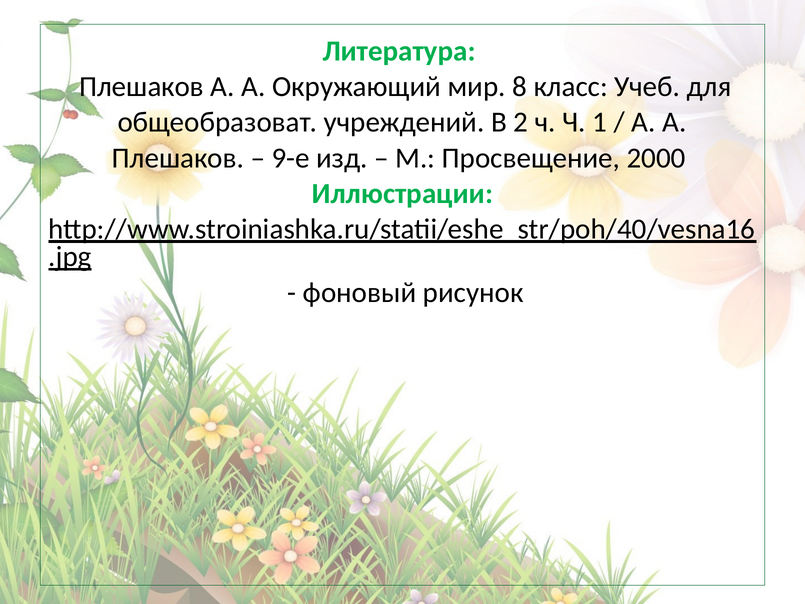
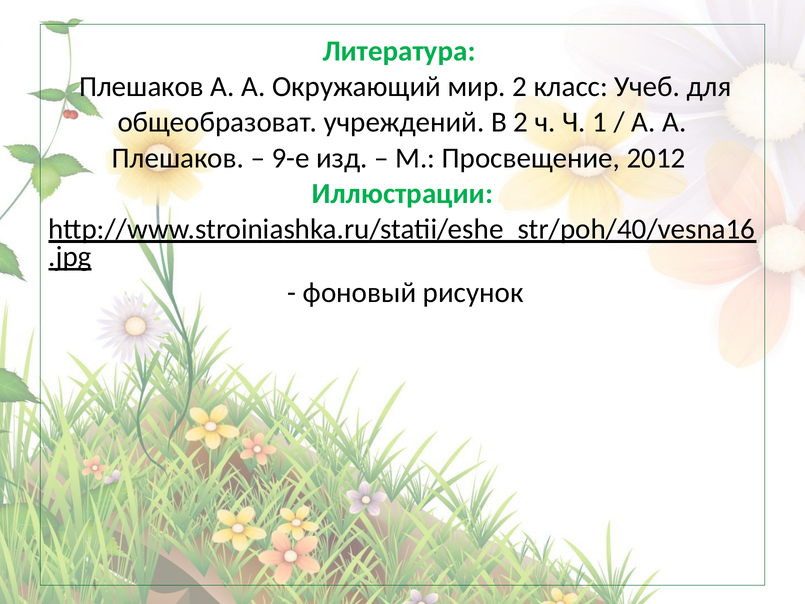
мир 8: 8 -> 2 (519, 87)
2000: 2000 -> 2012 (656, 158)
